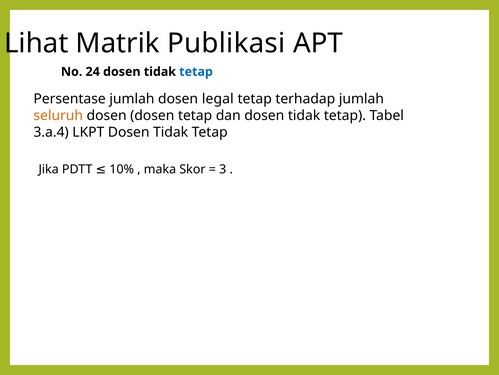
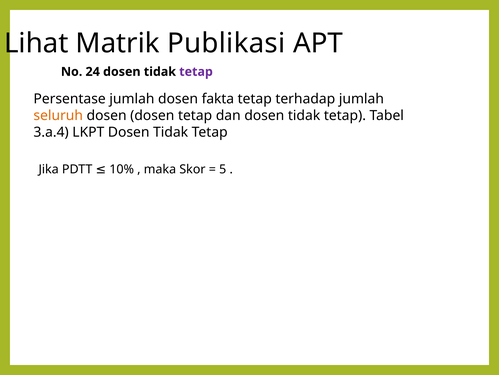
tetap colour: blue -> purple (196, 72)
legal: legal -> fakta (218, 99)
3: 3 -> 5 (223, 169)
